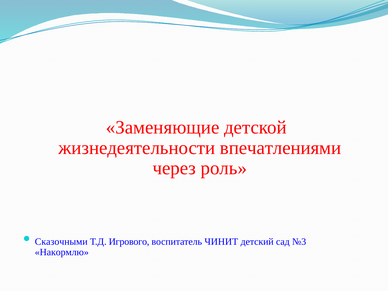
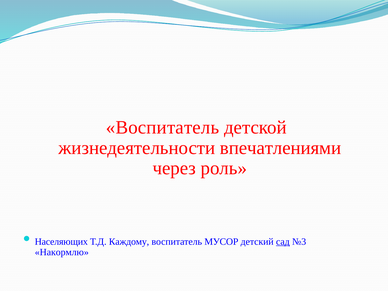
Заменяющие: Заменяющие -> Воспитатель (163, 127)
Сказочными: Сказочными -> Населяющих (61, 242)
Игрового: Игрового -> Каждому (129, 242)
ЧИНИТ: ЧИНИТ -> МУСОР (221, 242)
сад underline: none -> present (283, 242)
